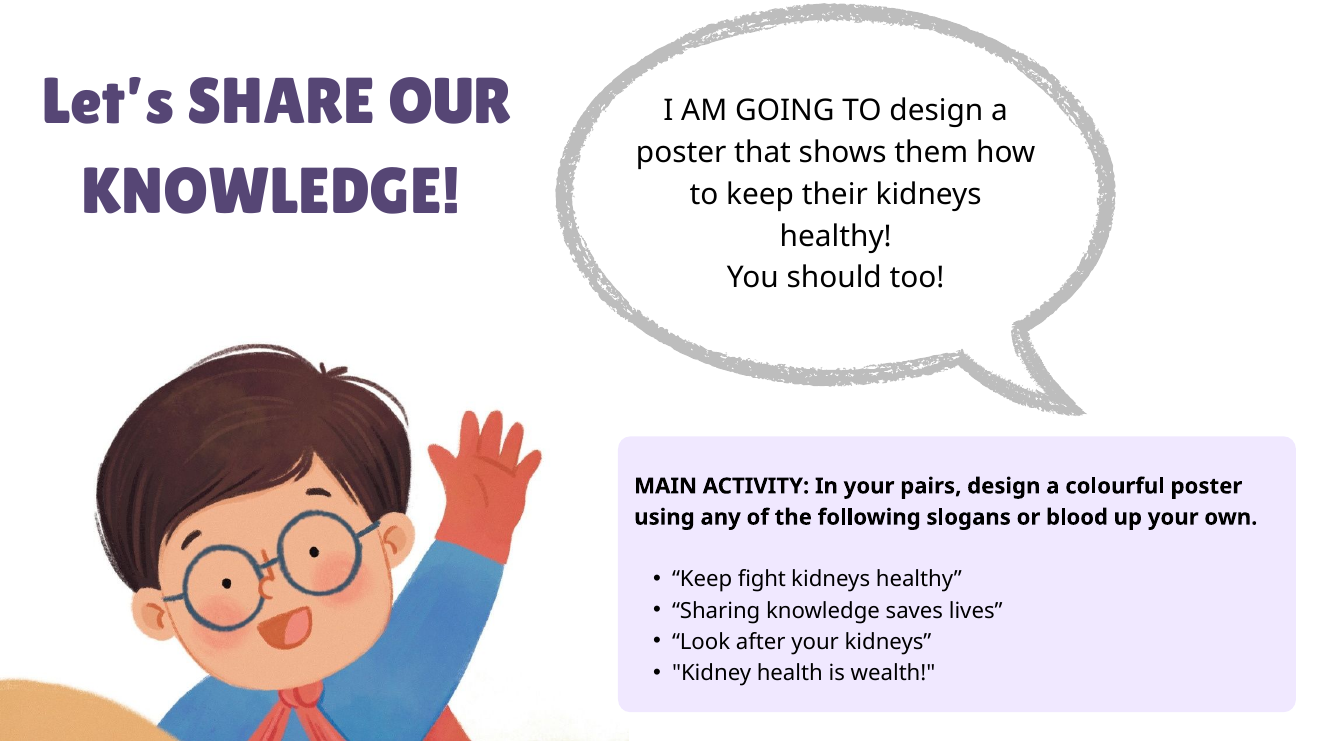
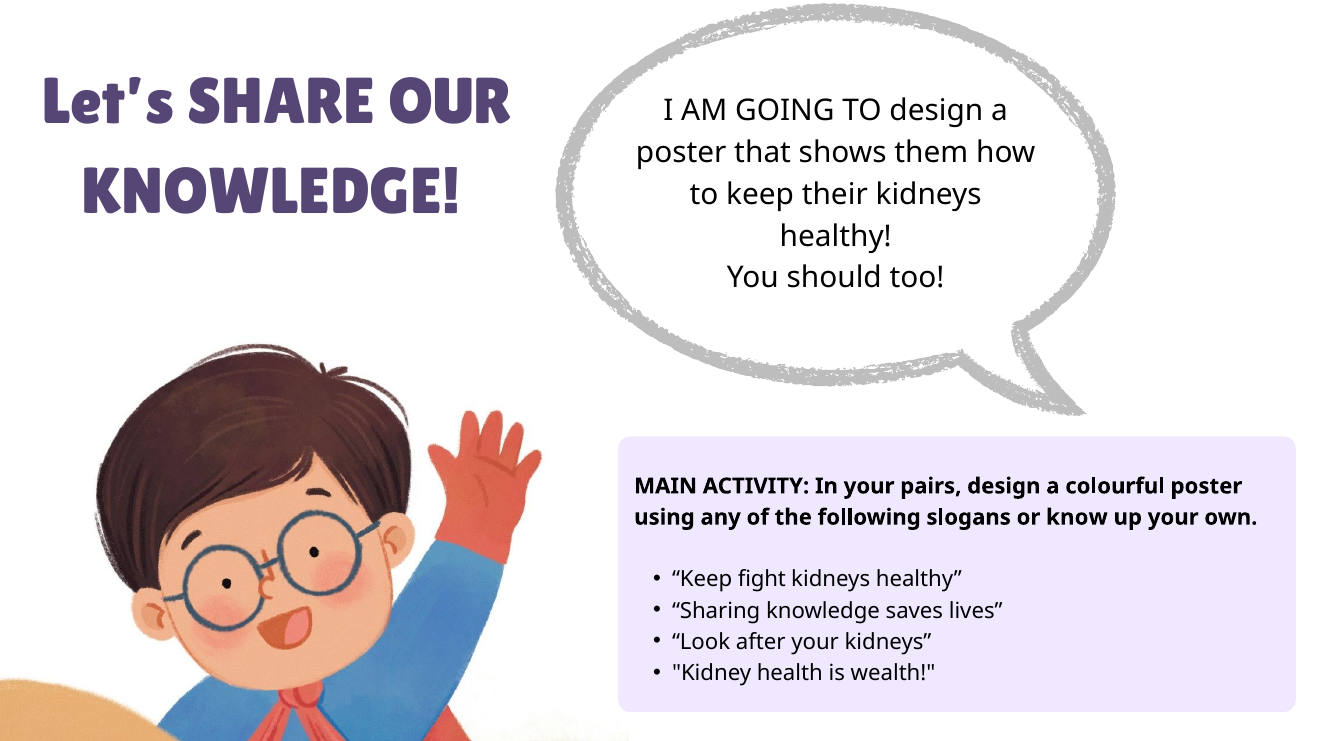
blood: blood -> know (1077, 517)
